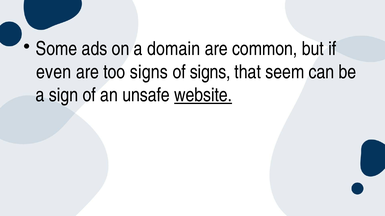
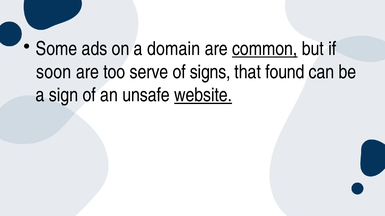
common underline: none -> present (265, 49)
even: even -> soon (54, 72)
too signs: signs -> serve (149, 72)
seem: seem -> found (285, 72)
